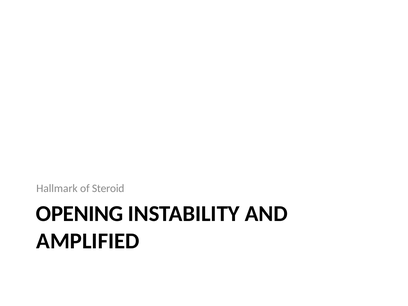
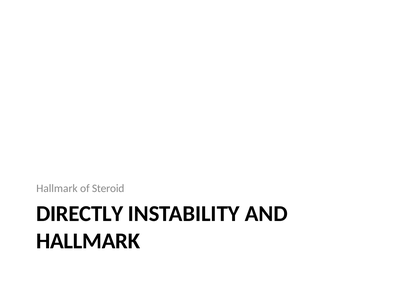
OPENING: OPENING -> DIRECTLY (80, 214)
AMPLIFIED: AMPLIFIED -> HALLMARK (88, 241)
